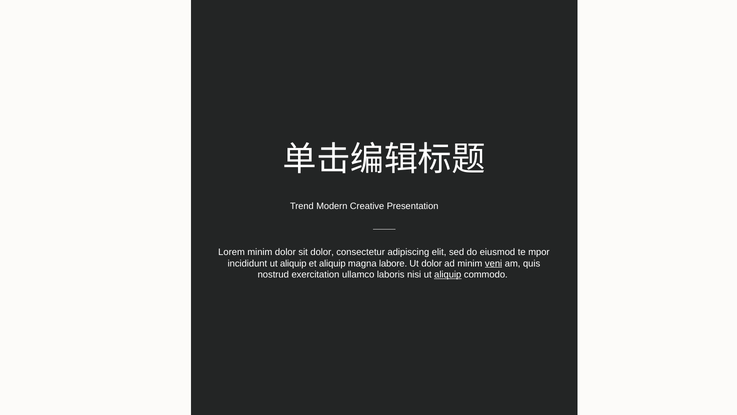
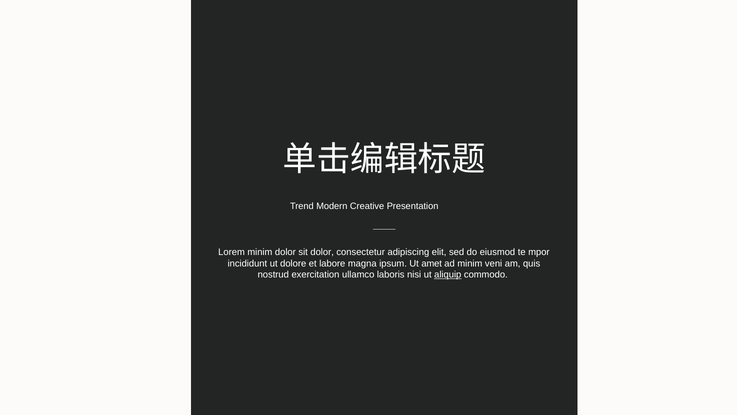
incididunt ut aliquip: aliquip -> dolore (293, 263)
et aliquip: aliquip -> labore (332, 263)
labore: labore -> ipsum (393, 263)
Ut dolor: dolor -> amet (432, 263)
veni underline: present -> none (494, 263)
